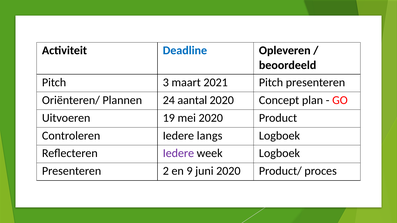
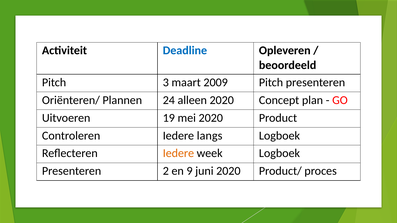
2021: 2021 -> 2009 (216, 82)
aantal: aantal -> alleen (192, 100)
Iedere colour: purple -> orange (178, 153)
